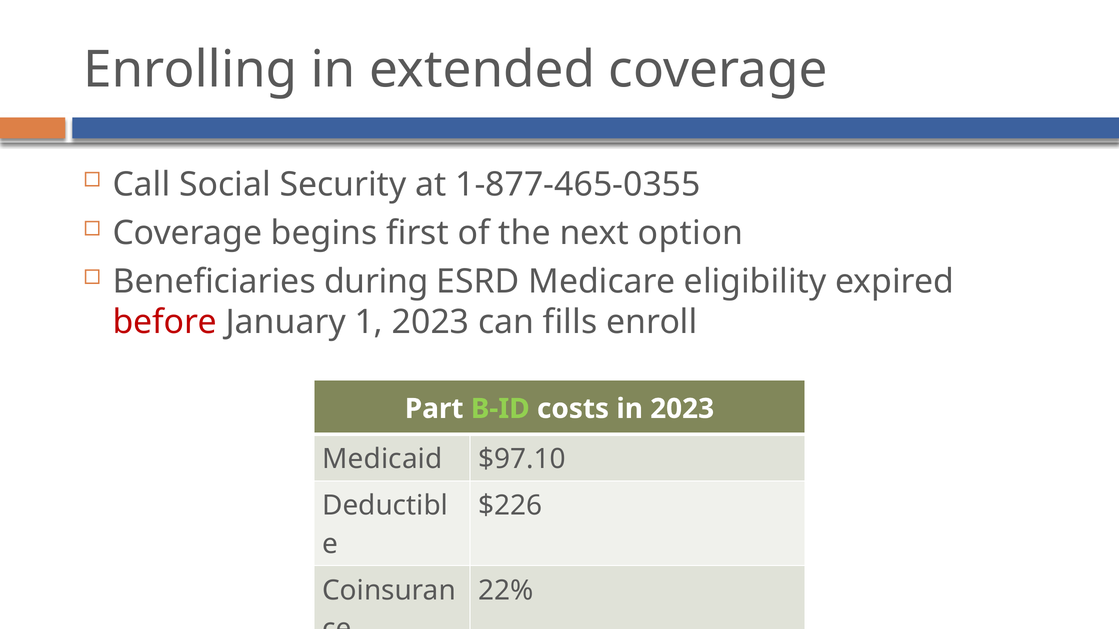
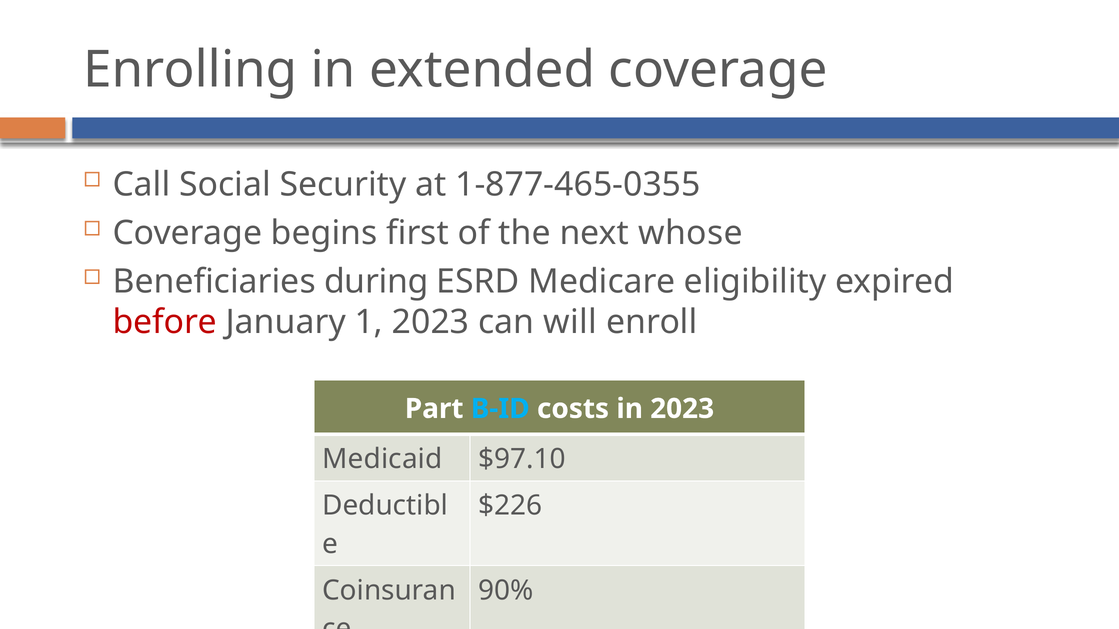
option: option -> whose (691, 233)
fills: fills -> will (570, 323)
B-ID colour: light green -> light blue (500, 409)
22%: 22% -> 90% (506, 591)
